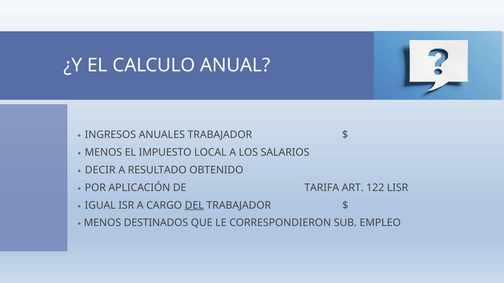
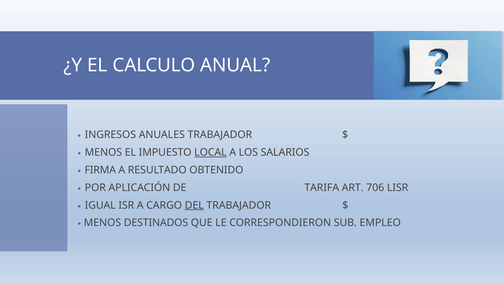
LOCAL underline: none -> present (210, 153)
DECIR: DECIR -> FIRMA (100, 170)
122: 122 -> 706 (375, 188)
